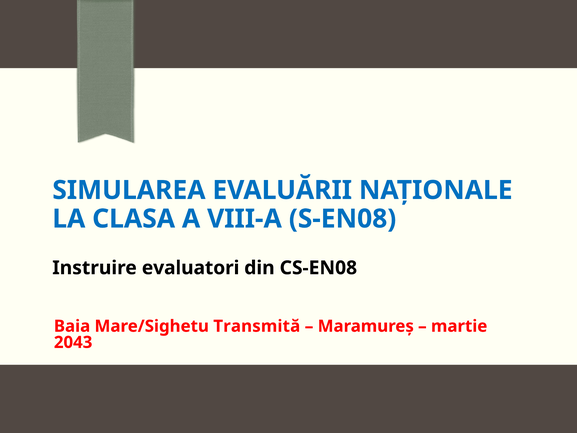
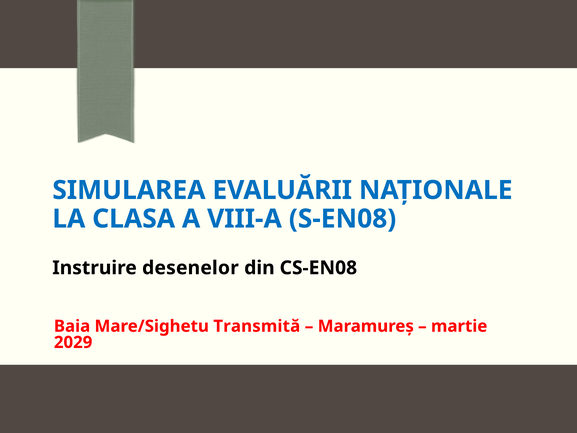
evaluatori: evaluatori -> desenelor (190, 268)
2043: 2043 -> 2029 (73, 342)
